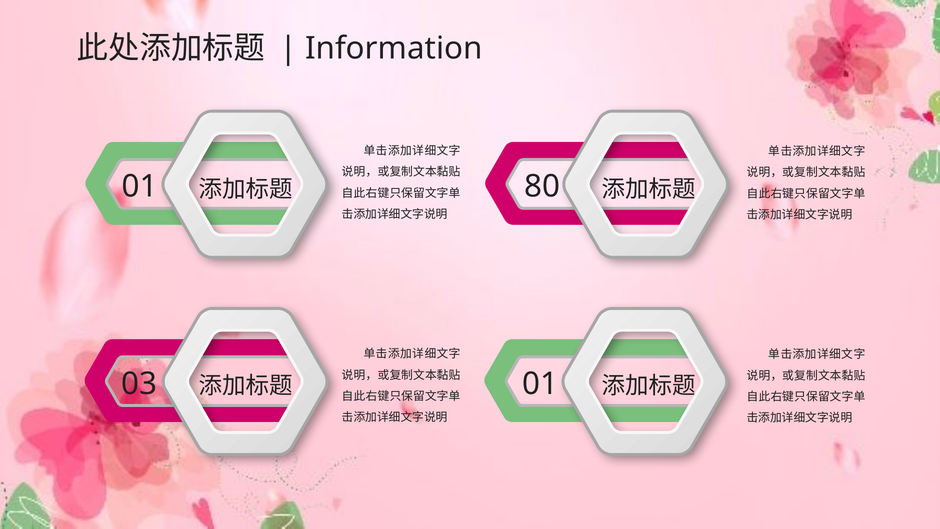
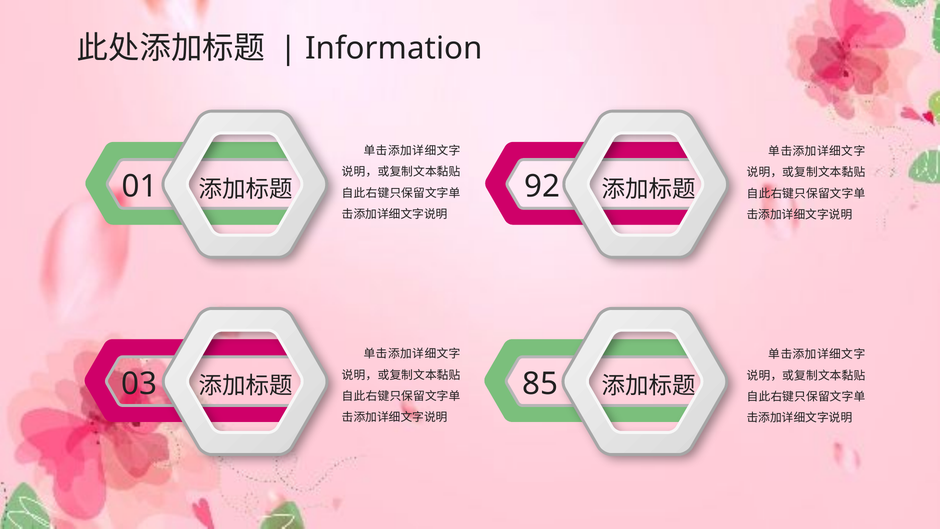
80: 80 -> 92 (542, 187)
03 01: 01 -> 85 (540, 384)
